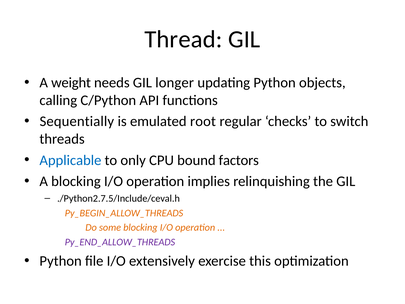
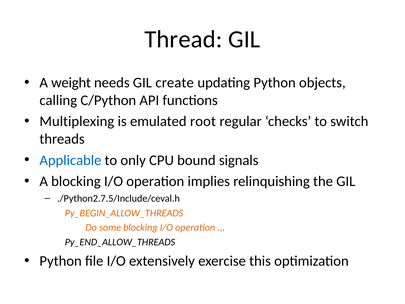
longer: longer -> create (175, 83)
Sequentially: Sequentially -> Multiplexing (77, 121)
factors: factors -> signals (239, 160)
Py_END_ALLOW_THREADS colour: purple -> black (120, 242)
